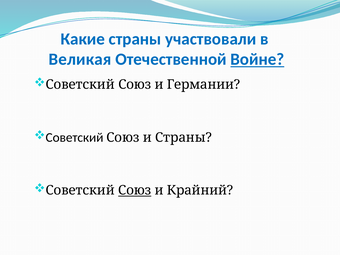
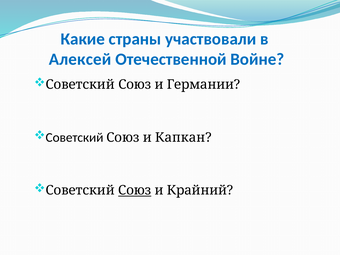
Великая: Великая -> Алексей (80, 59)
Войне underline: present -> none (257, 59)
и Страны: Страны -> Капкан (183, 137)
